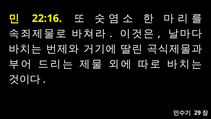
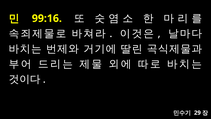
22:16: 22:16 -> 99:16 (47, 18)
